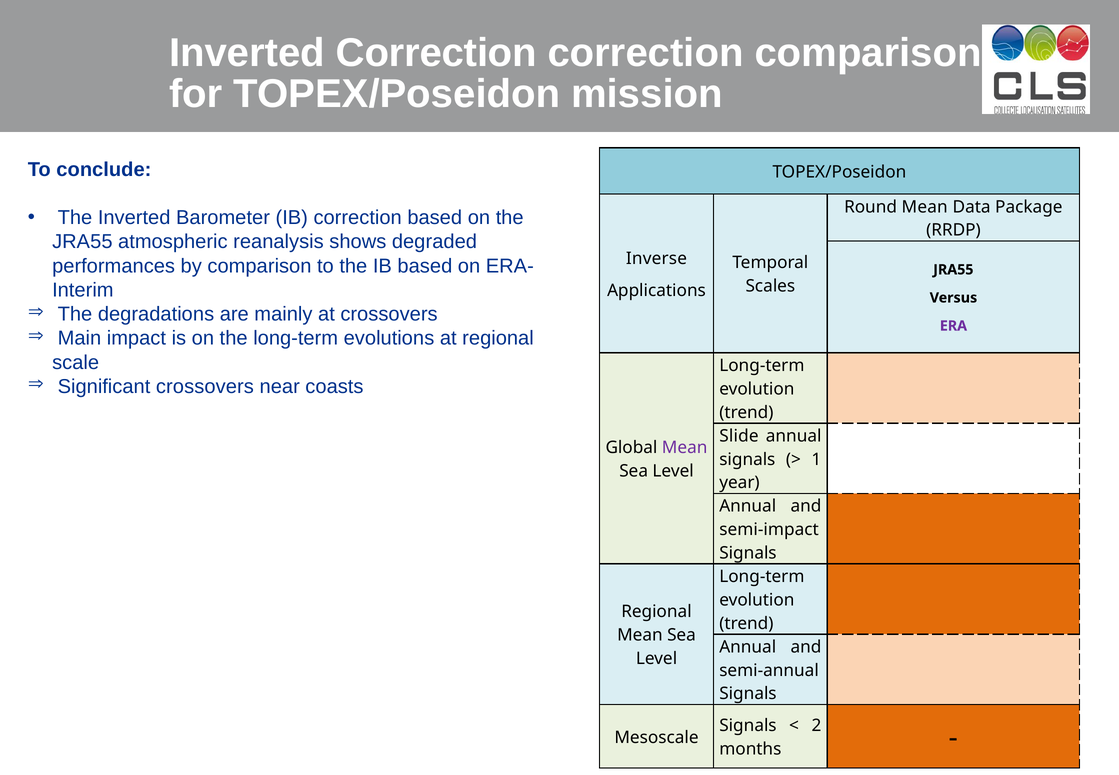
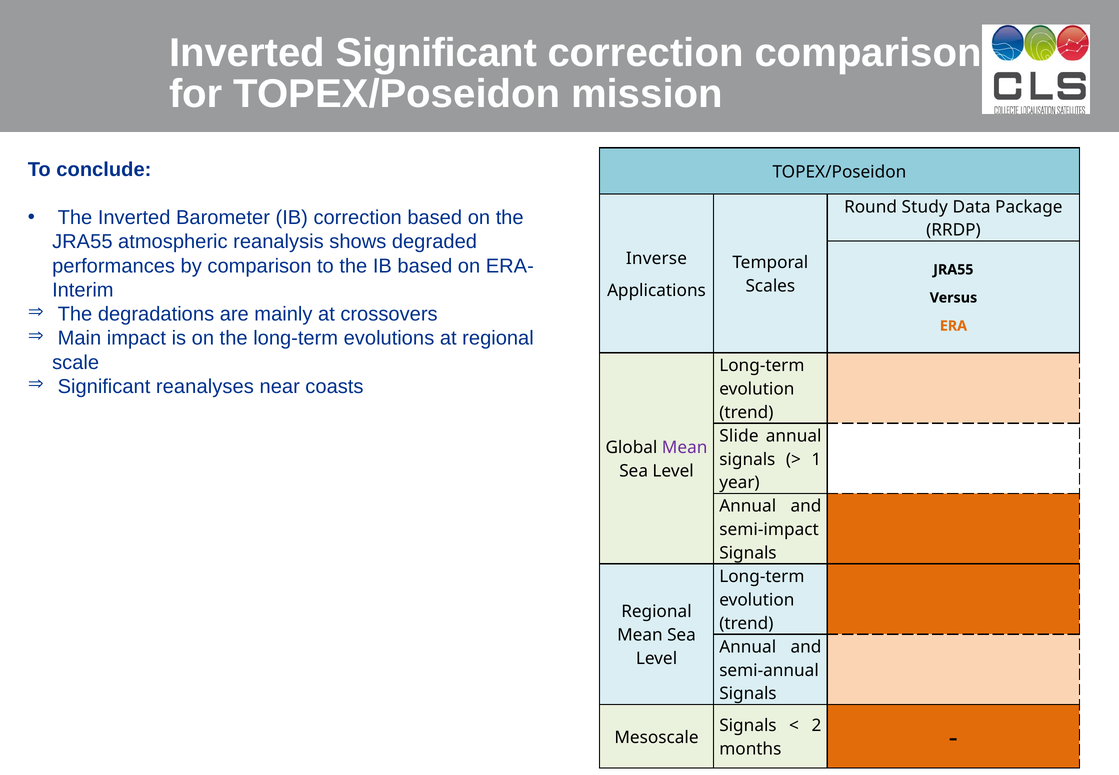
Inverted Correction: Correction -> Significant (436, 53)
Round Mean: Mean -> Study (925, 207)
ERA colour: purple -> orange (953, 326)
Significant crossovers: crossovers -> reanalyses (205, 386)
